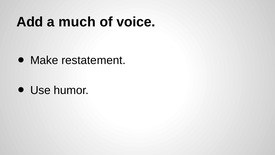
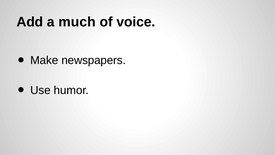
restatement: restatement -> newspapers (94, 60)
